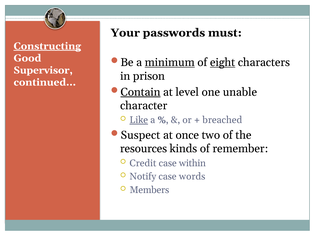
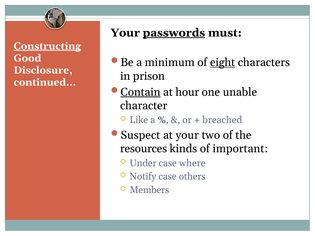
passwords underline: none -> present (174, 33)
minimum underline: present -> none (170, 62)
Supervisor: Supervisor -> Disclosure (43, 70)
level: level -> hour (187, 92)
Like underline: present -> none (139, 120)
at once: once -> your (187, 135)
remember: remember -> important (240, 149)
Credit: Credit -> Under (143, 163)
within: within -> where (192, 163)
words: words -> others (192, 177)
